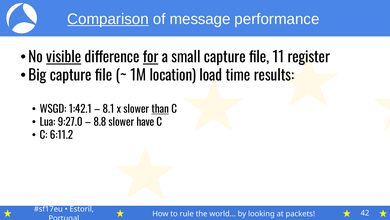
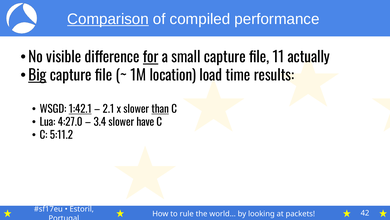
message: message -> compiled (200, 19)
visible underline: present -> none (64, 57)
register: register -> actually (309, 57)
Big underline: none -> present (37, 75)
1:42.1 underline: none -> present (80, 109)
8.1: 8.1 -> 2.1 (108, 109)
9:27.0: 9:27.0 -> 4:27.0 (70, 122)
8.8: 8.8 -> 3.4 (100, 122)
6:11.2: 6:11.2 -> 5:11.2 (61, 135)
